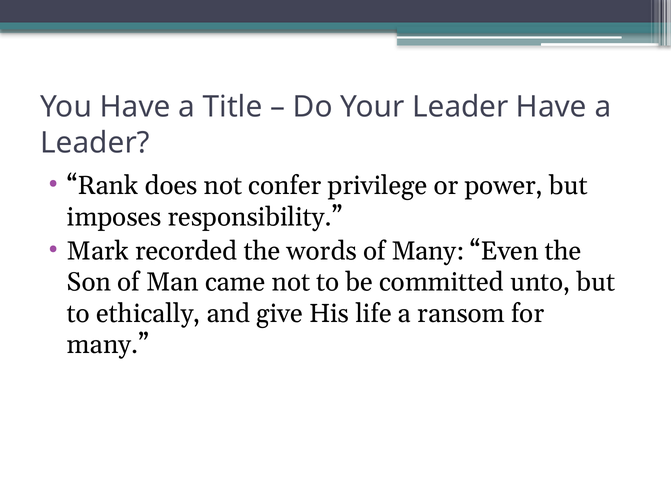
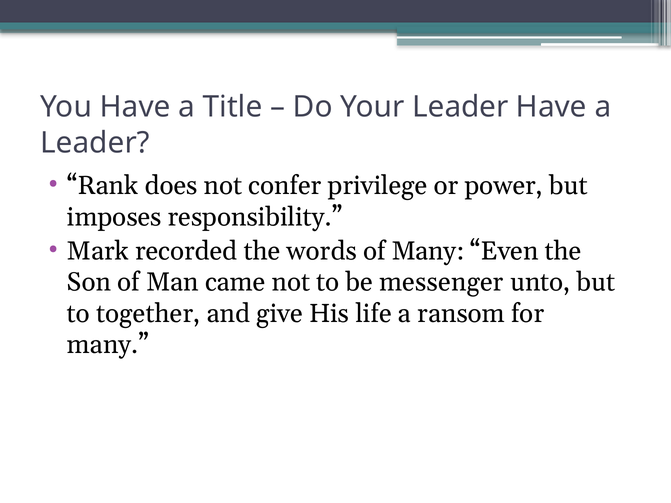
committed: committed -> messenger (441, 282)
ethically: ethically -> together (148, 314)
